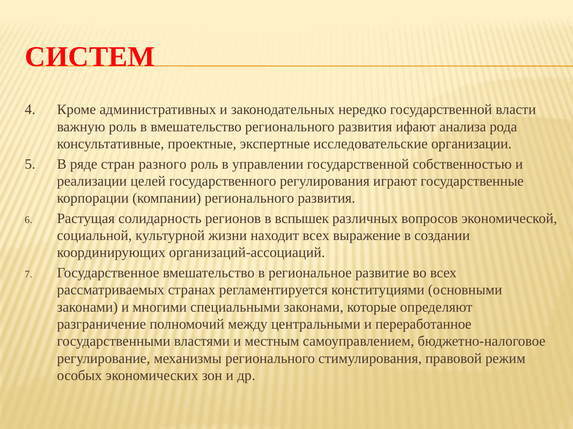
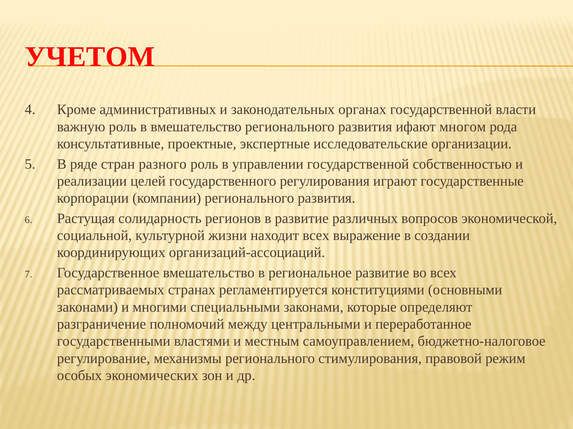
СИСТЕМ: СИСТЕМ -> УЧЕТОМ (90, 57)
нередко: нередко -> органах (362, 110)
анализа: анализа -> многом (463, 127)
в вспышек: вспышек -> развитие (302, 219)
